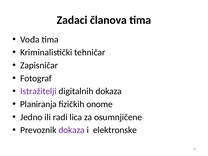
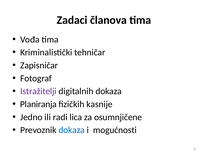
onome: onome -> kasnije (99, 104)
dokaza colour: purple -> blue (72, 130)
elektronske: elektronske -> mogućnosti (115, 130)
